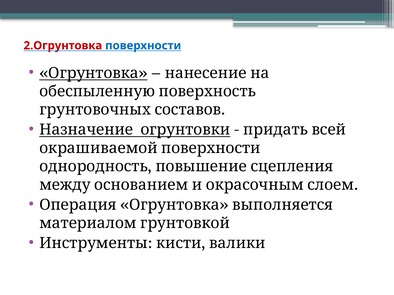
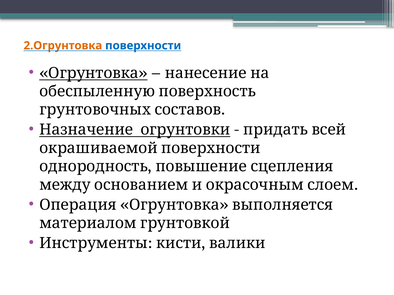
2.Огрунтовка colour: red -> orange (63, 46)
